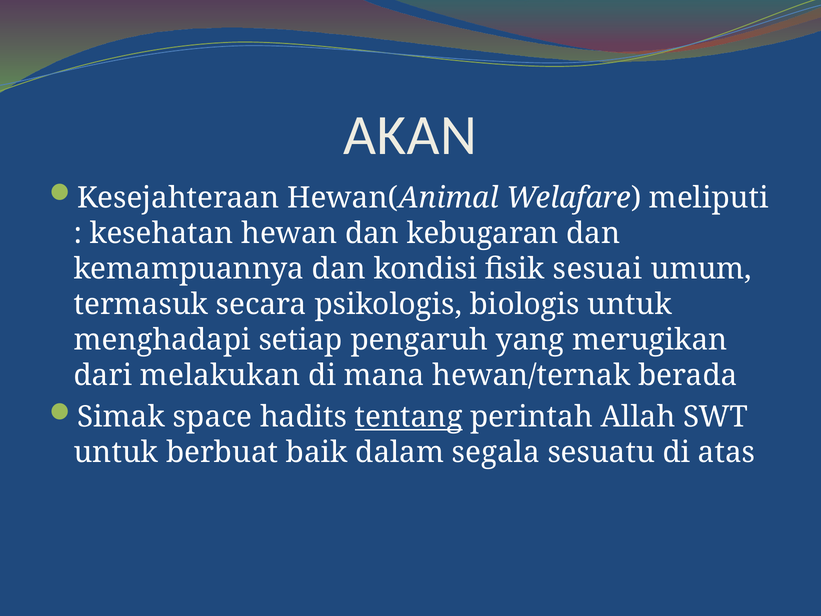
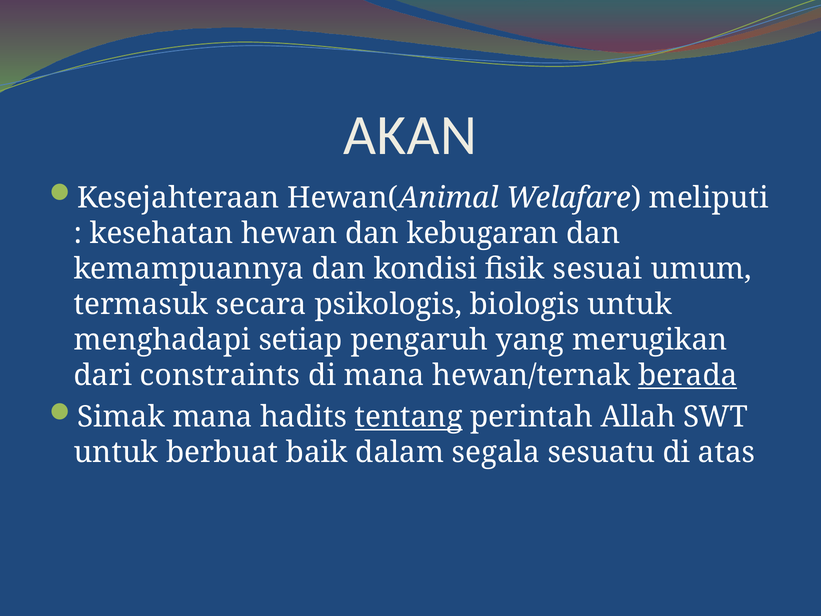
melakukan: melakukan -> constraints (220, 375)
berada underline: none -> present (688, 375)
Simak space: space -> mana (213, 417)
